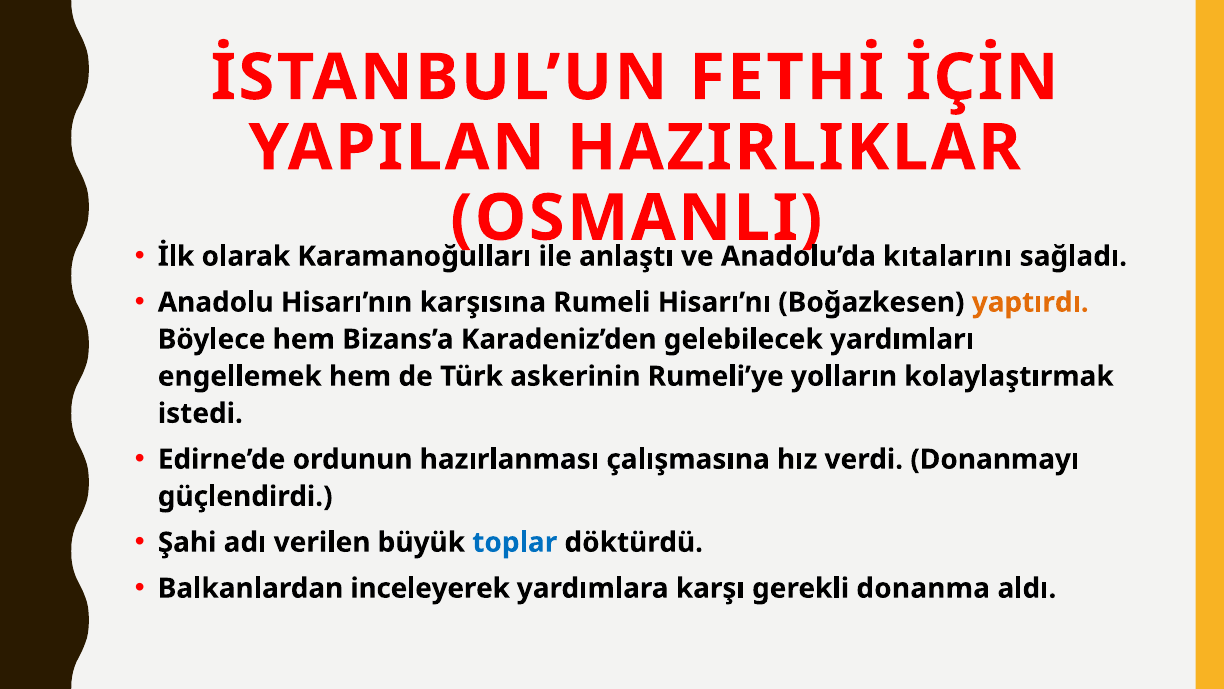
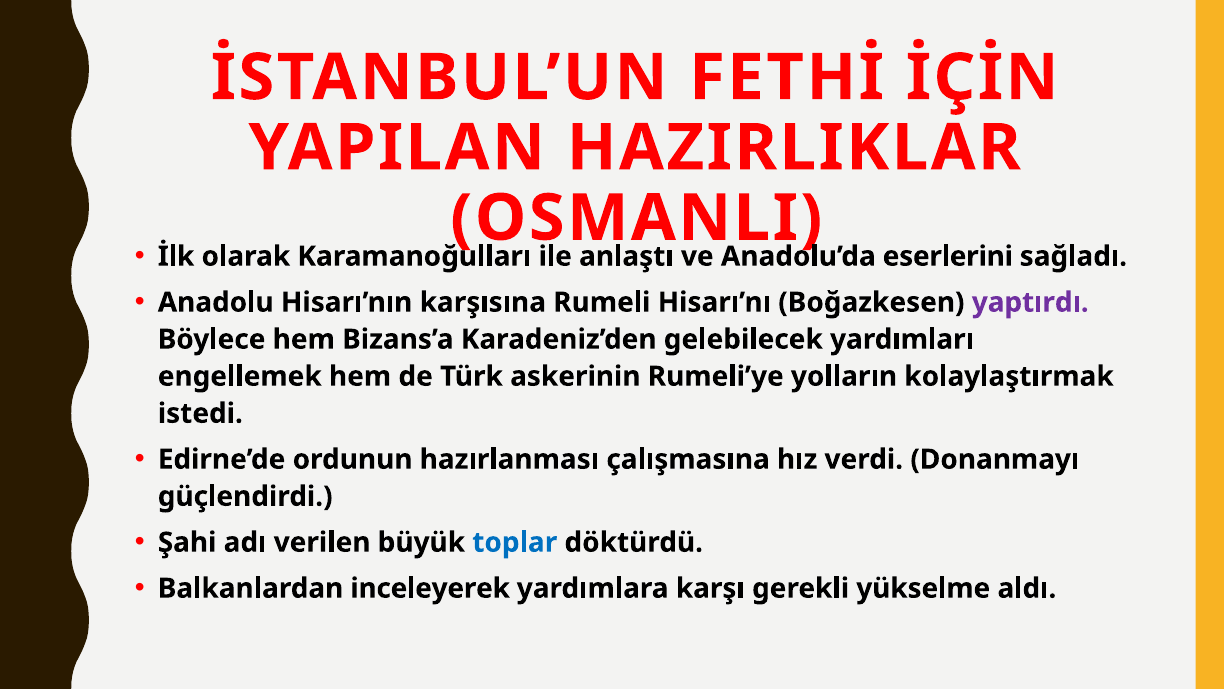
kıtalarını: kıtalarını -> eserlerini (948, 256)
yaptırdı colour: orange -> purple (1030, 302)
donanma: donanma -> yükselme (923, 588)
